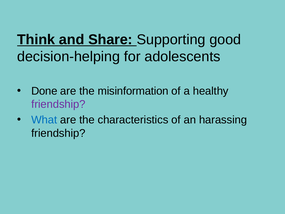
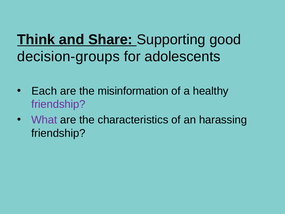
decision-helping: decision-helping -> decision-groups (68, 57)
Done: Done -> Each (44, 91)
What colour: blue -> purple (44, 120)
